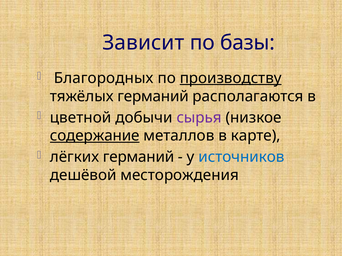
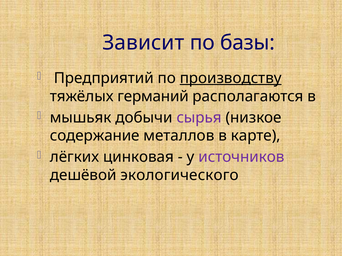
Благородных: Благородных -> Предприятий (104, 78)
цветной: цветной -> мышьяк (81, 118)
содержание underline: present -> none (95, 136)
лёгких германий: германий -> цинковая (139, 157)
источников colour: blue -> purple (241, 157)
месторождения: месторождения -> экологического (180, 176)
